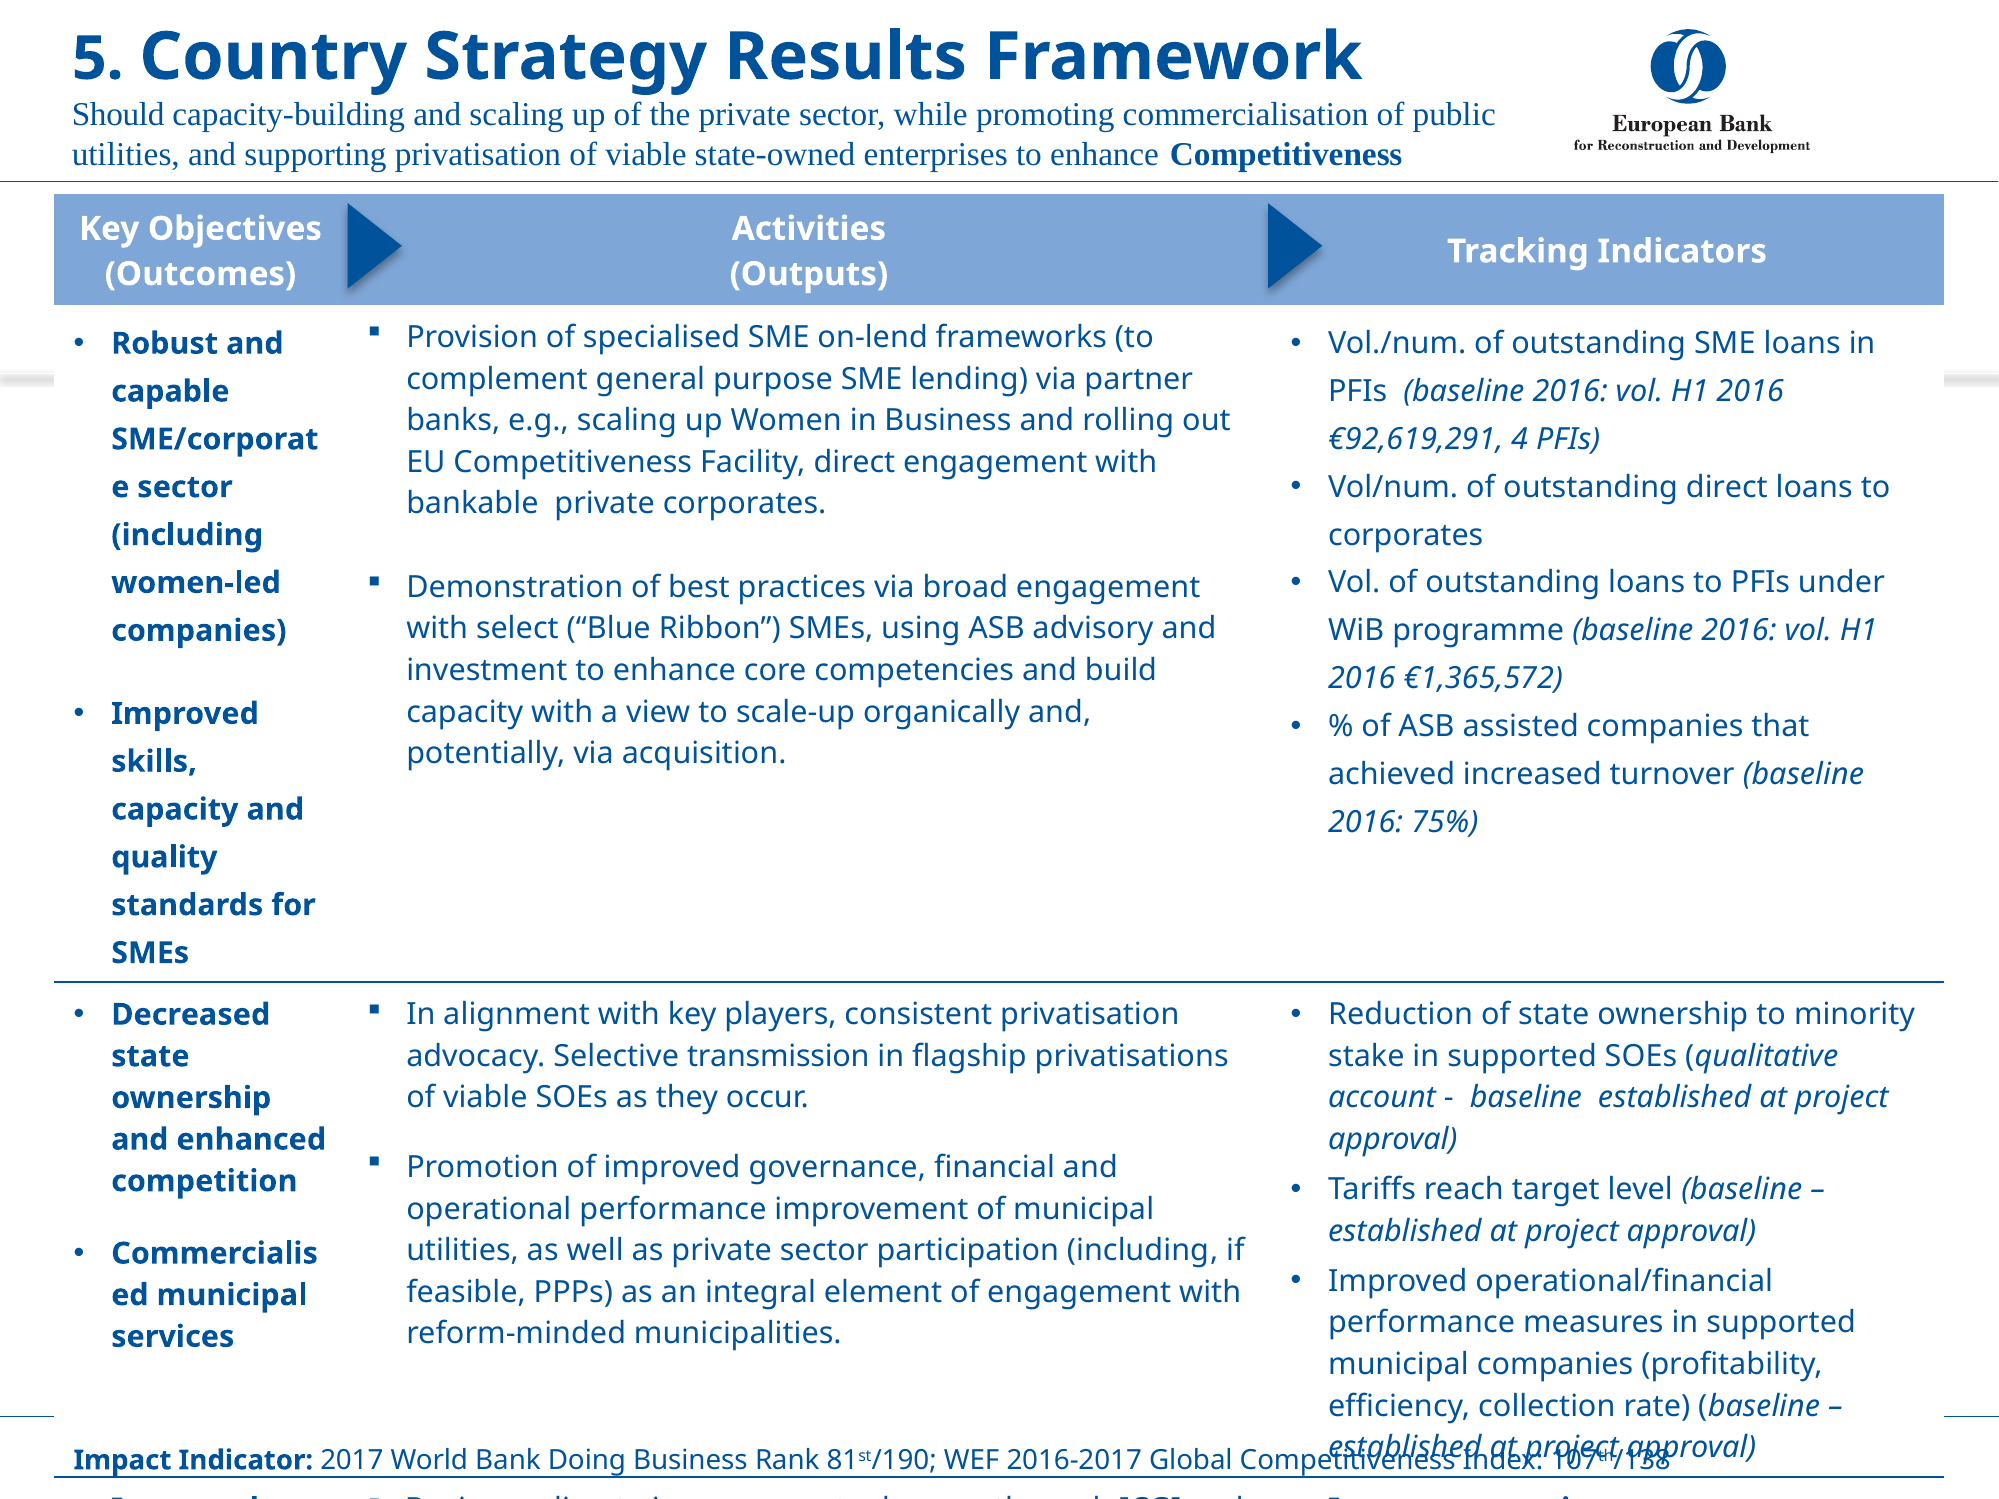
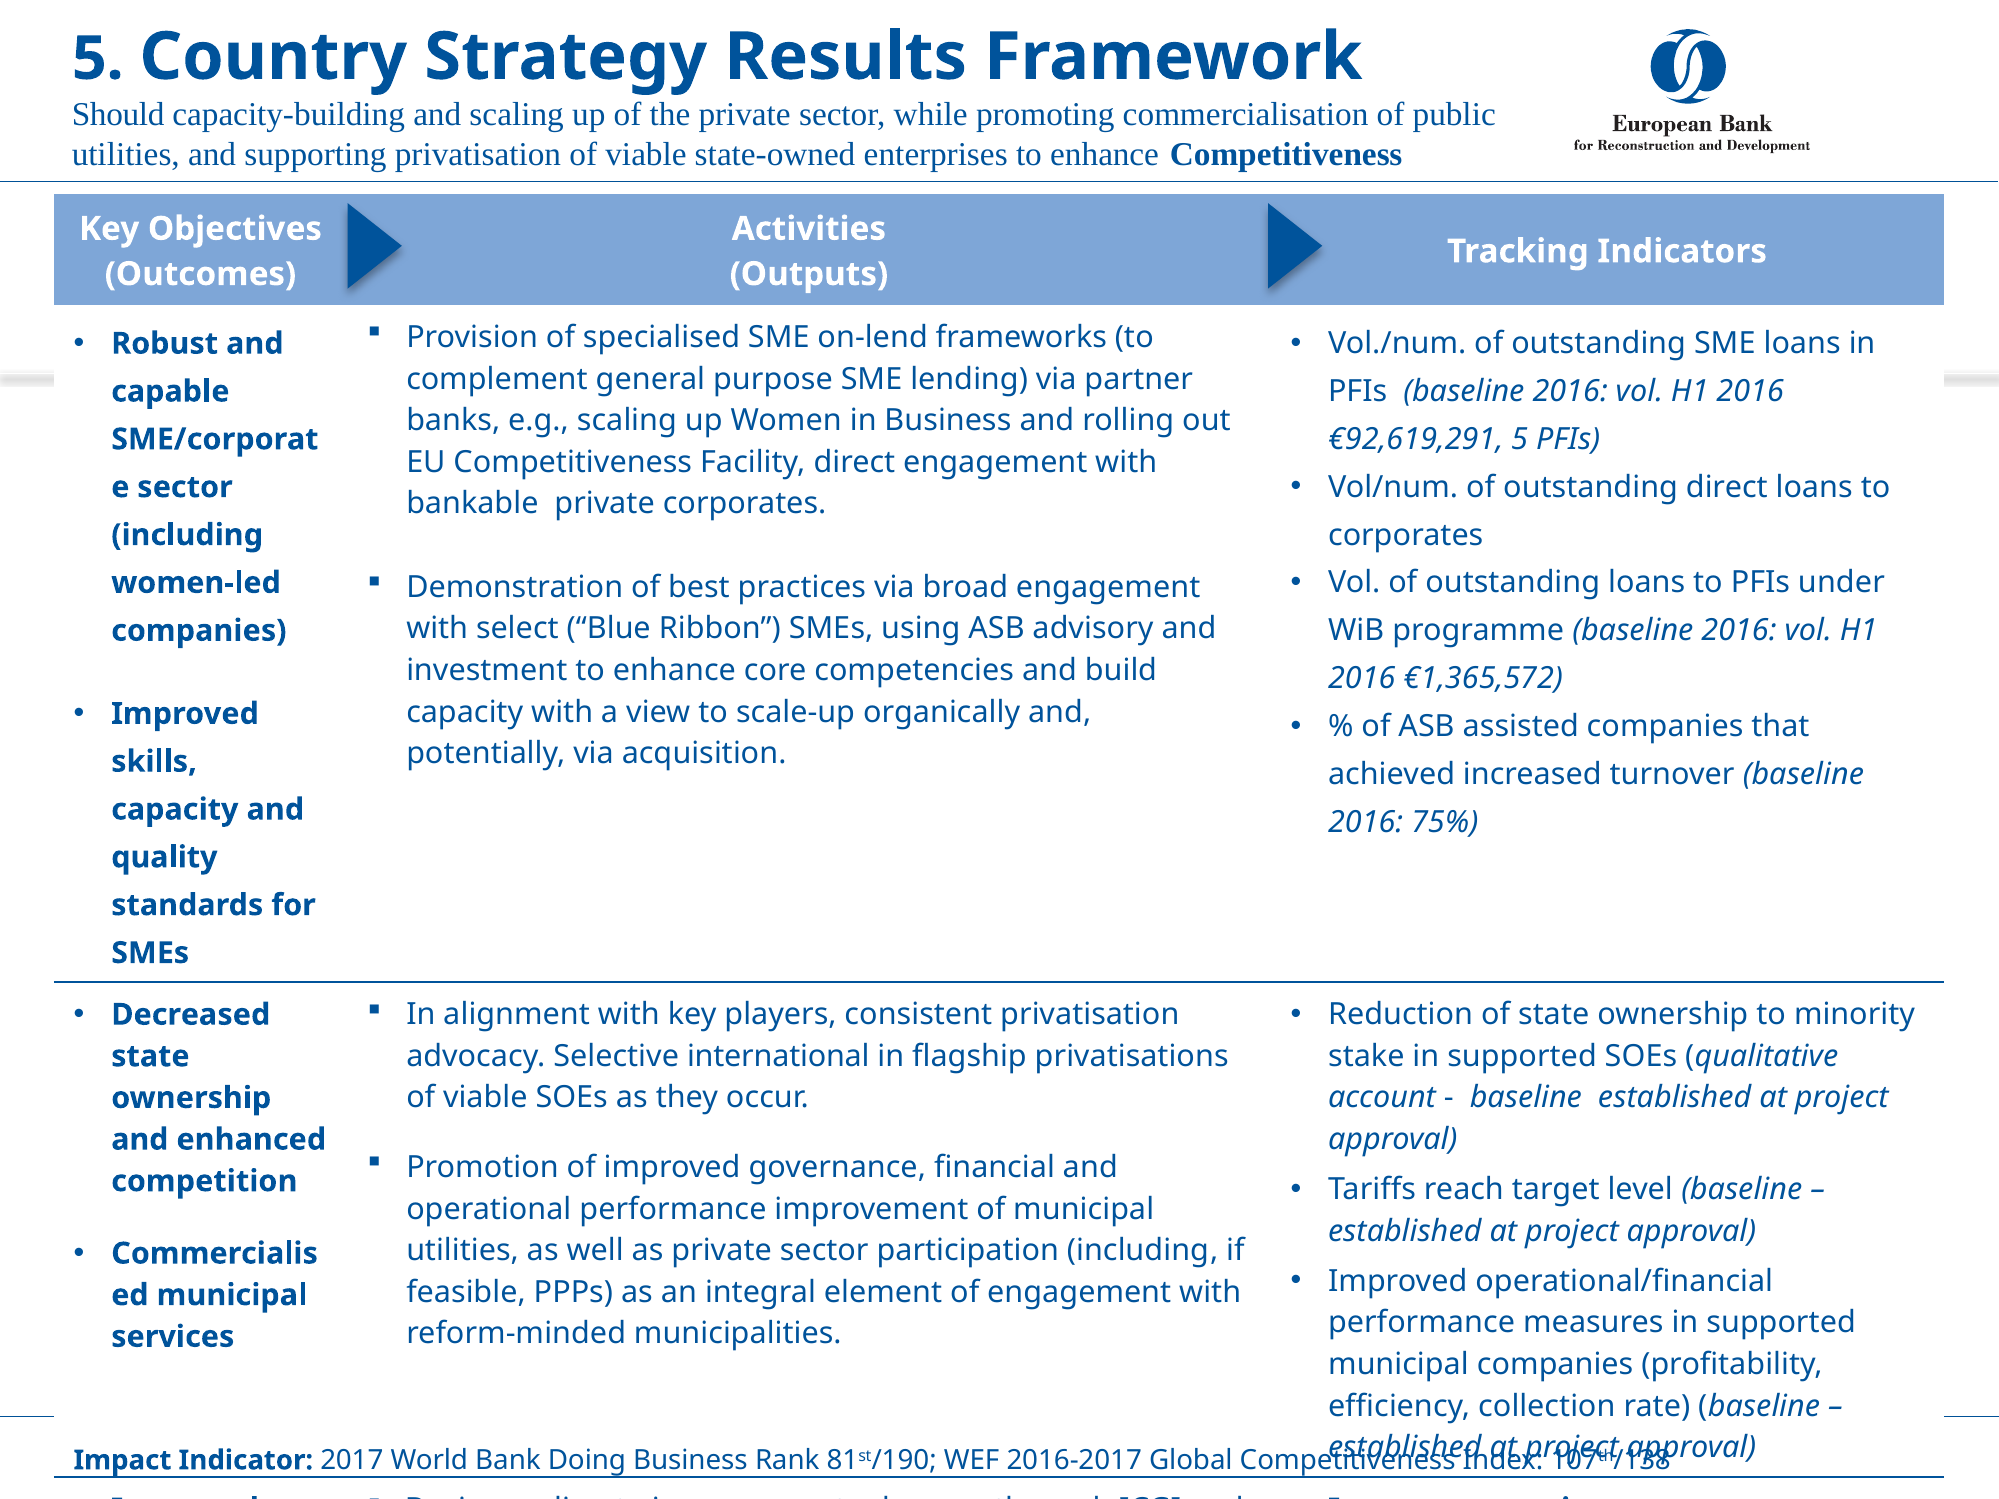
€92,619,291 4: 4 -> 5 (1520, 439)
transmission: transmission -> international (778, 1056)
